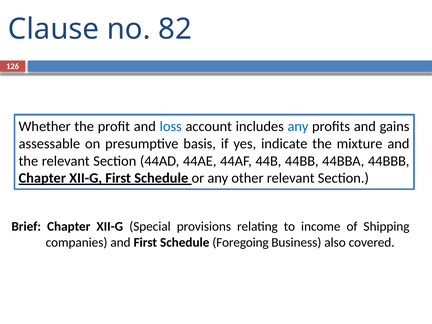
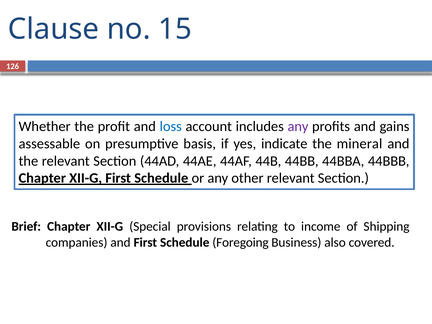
82: 82 -> 15 (175, 29)
any colour: blue -> purple (298, 126)
mixture: mixture -> mineral (360, 144)
